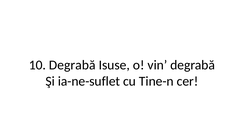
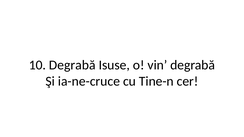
ia-ne-suflet: ia-ne-suflet -> ia-ne-cruce (89, 81)
